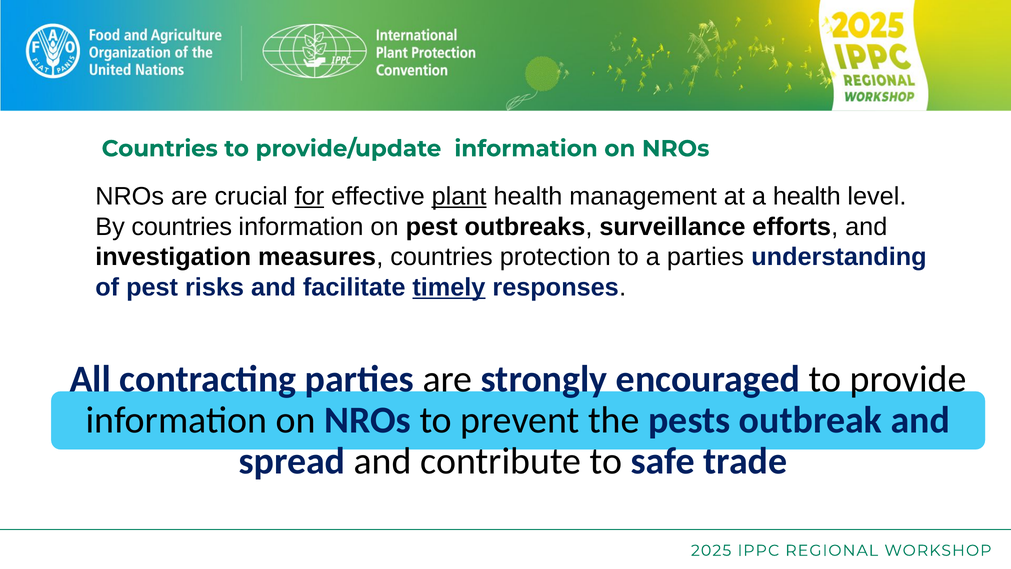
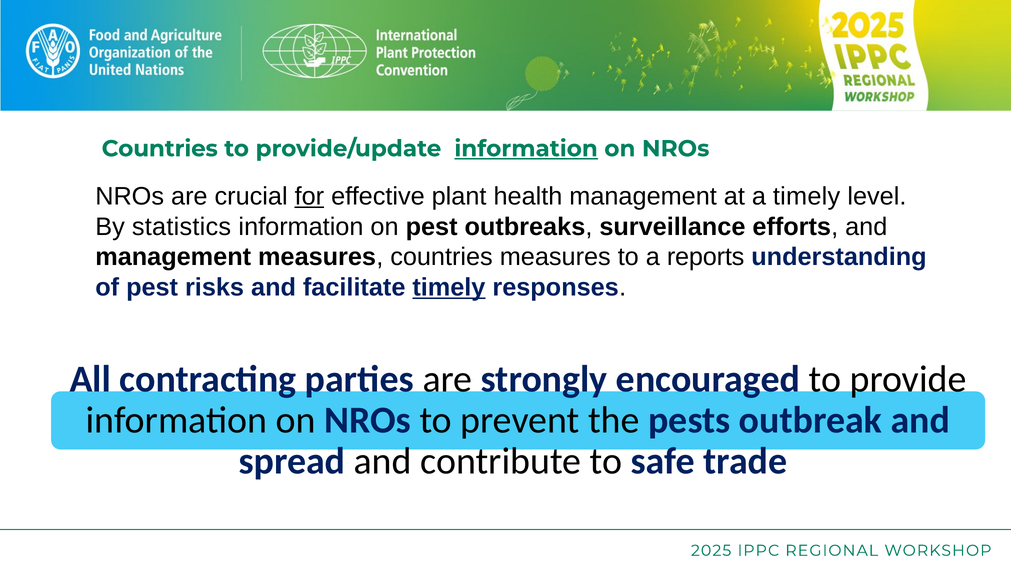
information underline: none -> present (526, 149)
plant underline: present -> none (459, 196)
a health: health -> timely (807, 196)
By countries: countries -> statistics (182, 227)
investigation: investigation -> management (173, 257)
countries protection: protection -> measures (555, 257)
a parties: parties -> reports (706, 257)
